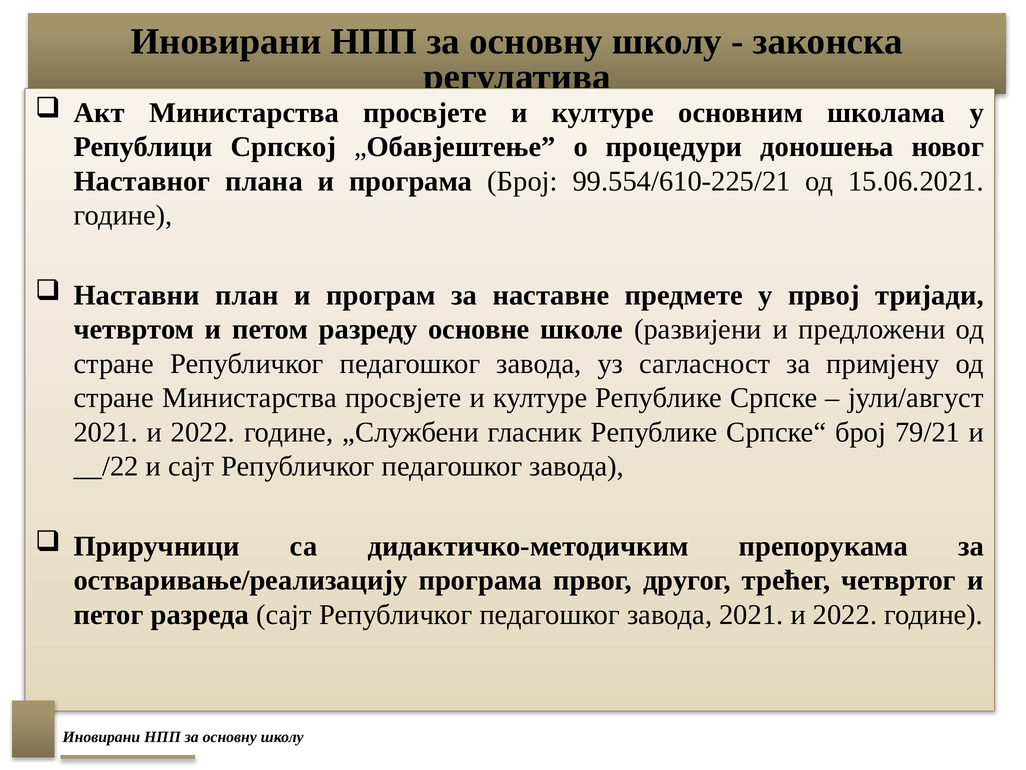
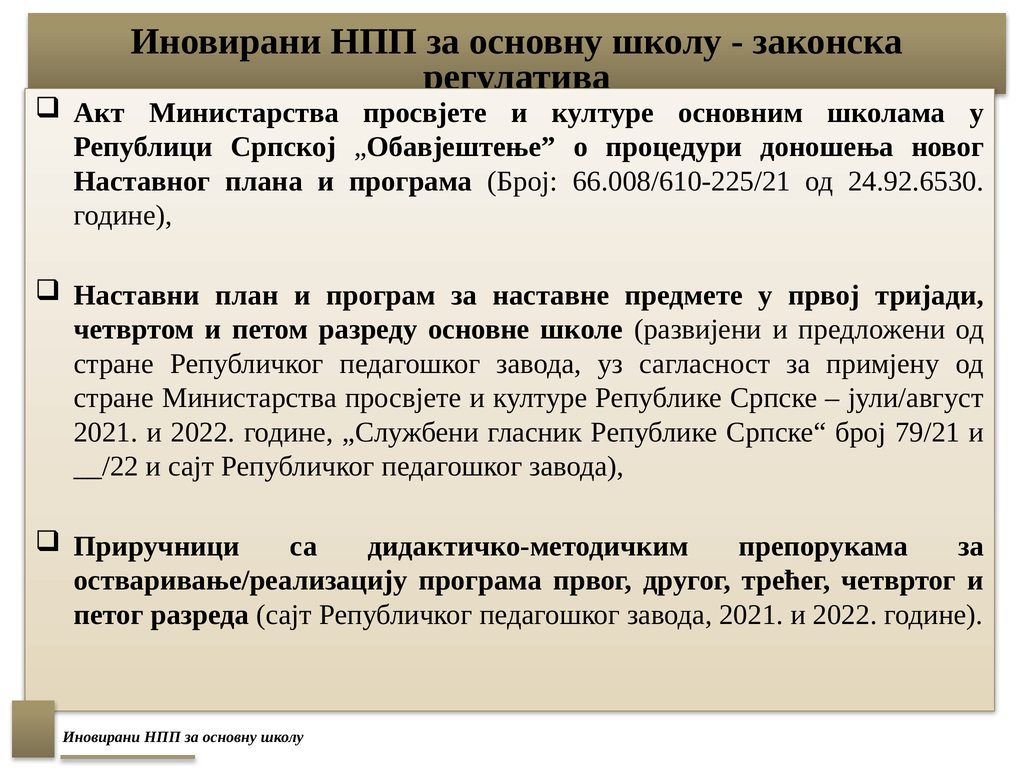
99.554/610-225/21: 99.554/610-225/21 -> 66.008/610-225/21 (682, 181)
15.06.2021: 15.06.2021 -> 24.92.6530 (916, 181)
